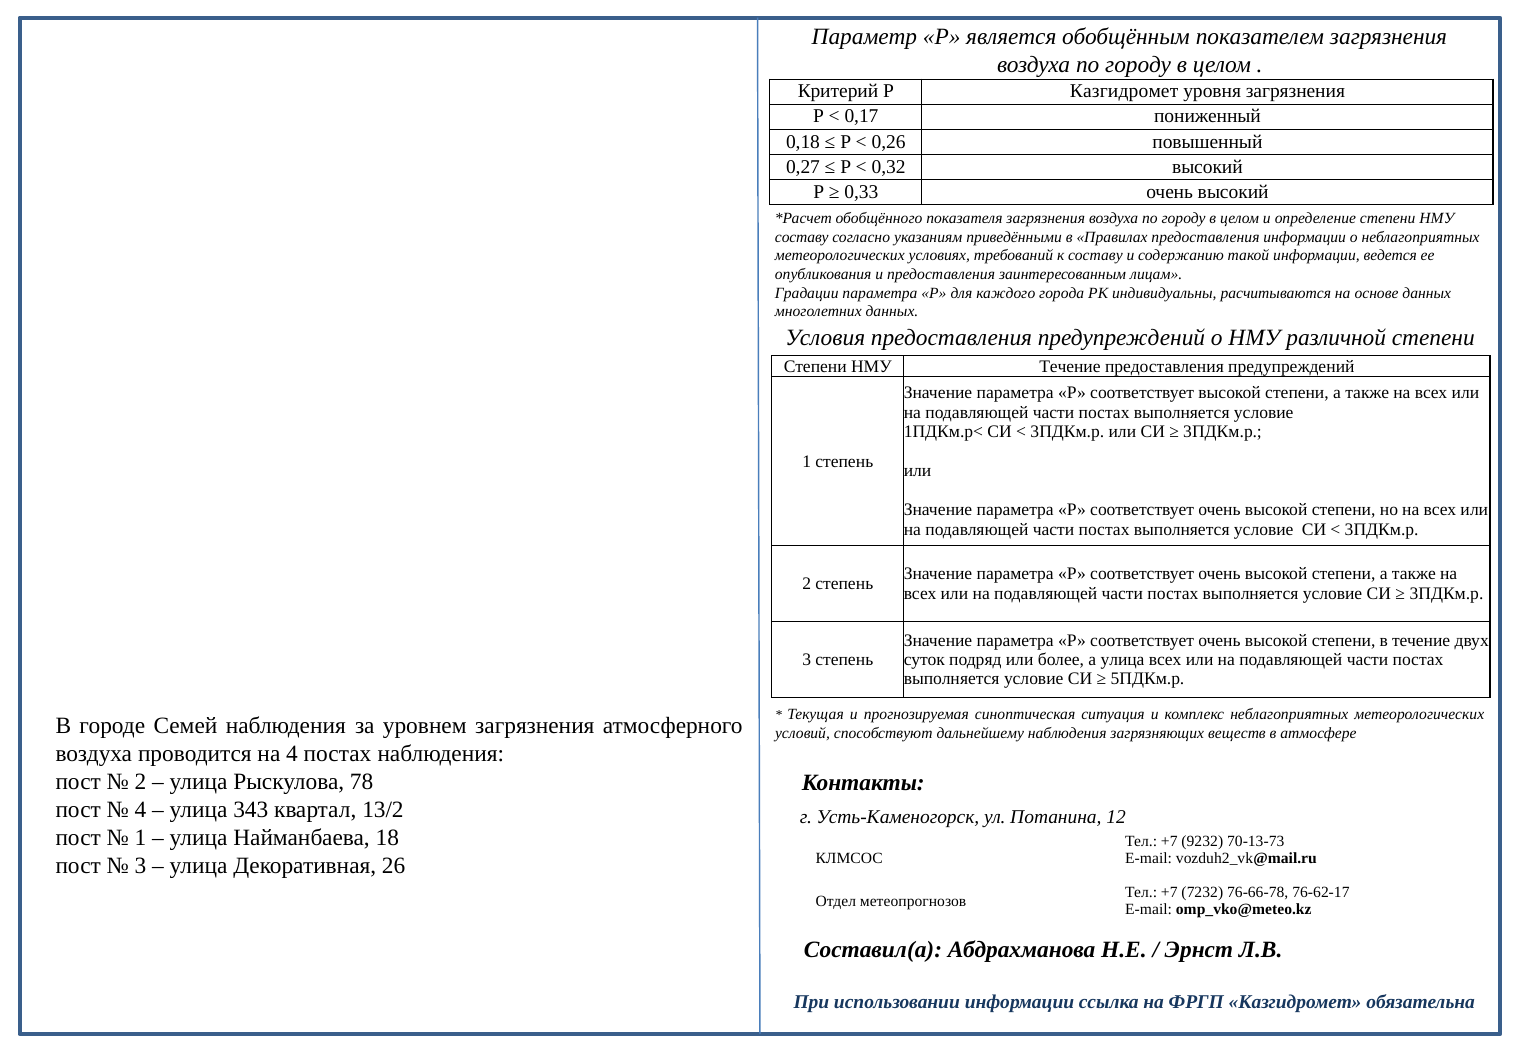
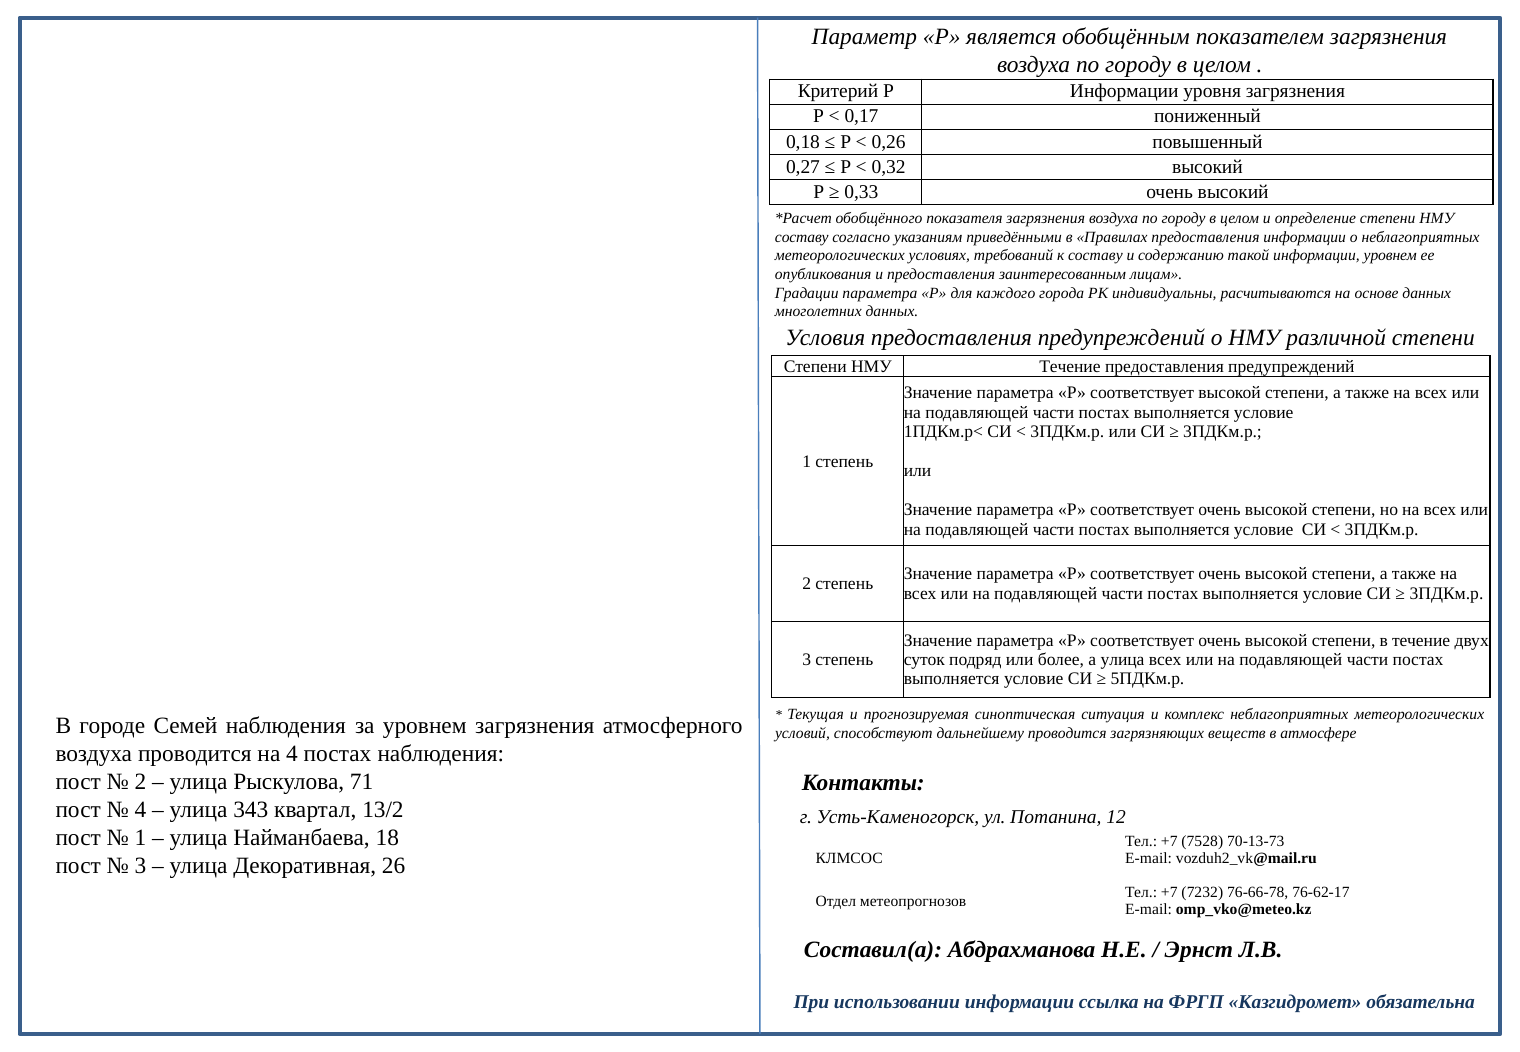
Р Казгидромет: Казгидромет -> Информации (1124, 92)
информации ведется: ведется -> уровнем (1390, 256)
дальнейшему наблюдения: наблюдения -> проводится (1067, 734)
78: 78 -> 71 (362, 782)
9232: 9232 -> 7528 (1202, 841)
